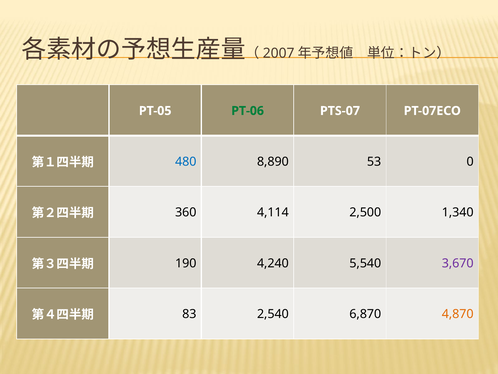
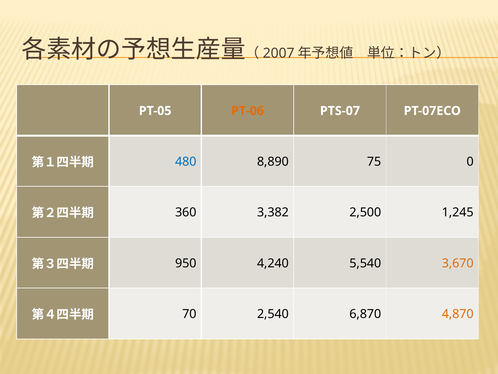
PT-06 colour: green -> orange (248, 111)
53: 53 -> 75 (374, 161)
4,114: 4,114 -> 3,382 (273, 212)
1,340: 1,340 -> 1,245 (458, 212)
190: 190 -> 950 (186, 263)
3,670 colour: purple -> orange (458, 263)
83: 83 -> 70 (189, 314)
